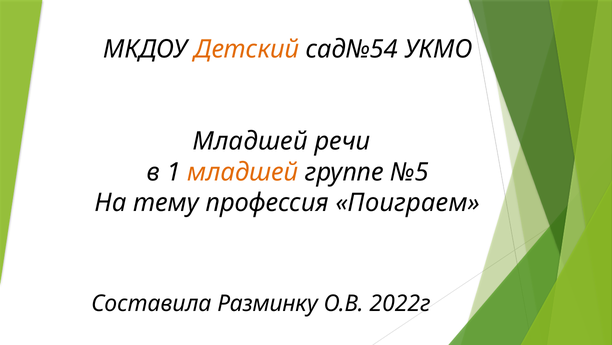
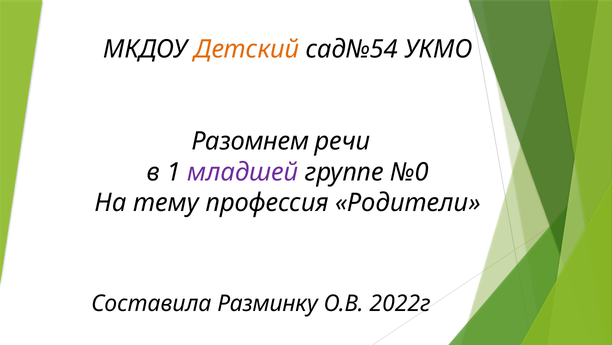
Младшей: Младшей -> Разомнем (250, 141)
младшей colour: orange -> purple (243, 172)
№5: №5 -> №0 (410, 172)
Поиграем: Поиграем -> Родители (408, 202)
